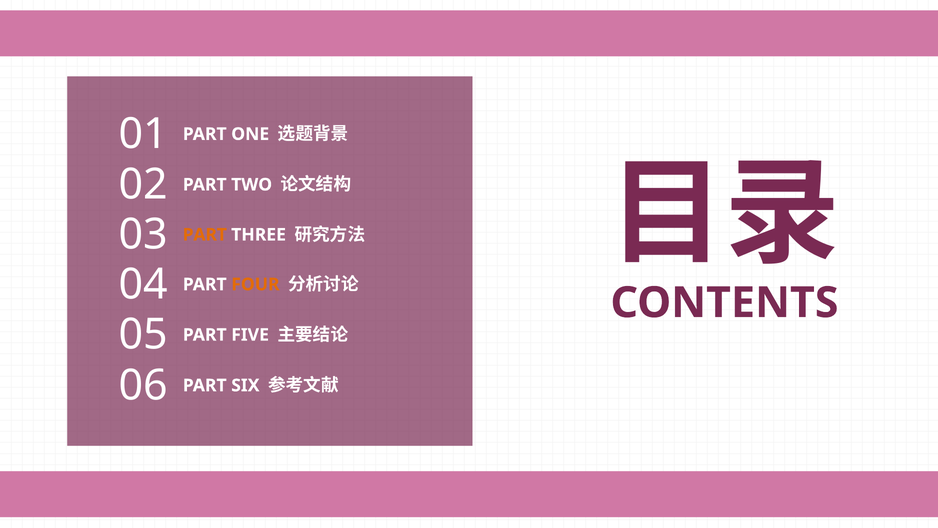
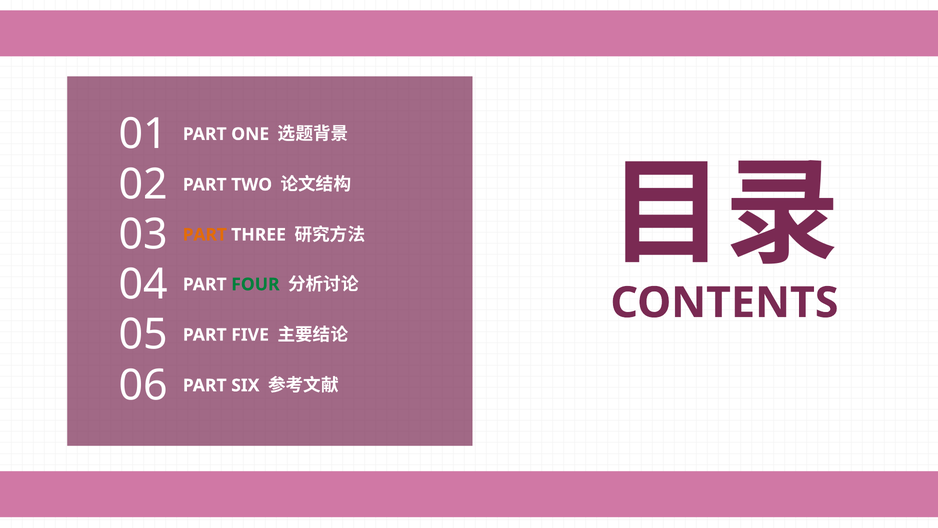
FOUR colour: orange -> green (255, 284)
